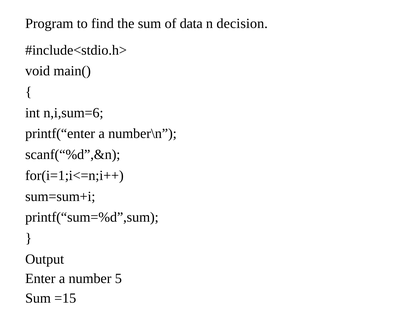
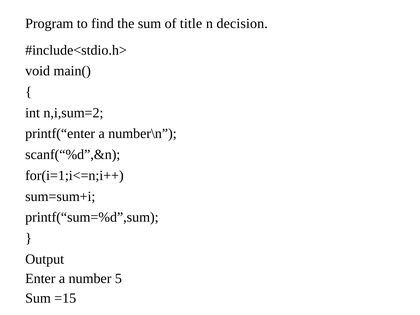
data: data -> title (191, 23)
n,i,sum=6: n,i,sum=6 -> n,i,sum=2 (73, 113)
